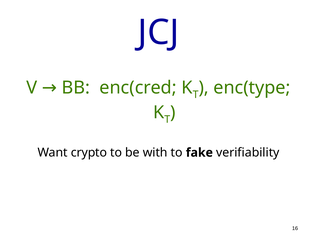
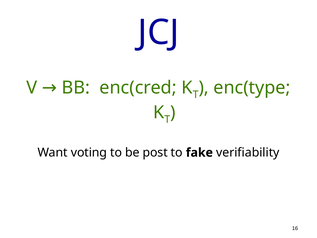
crypto: crypto -> voting (89, 152)
with: with -> post (155, 152)
